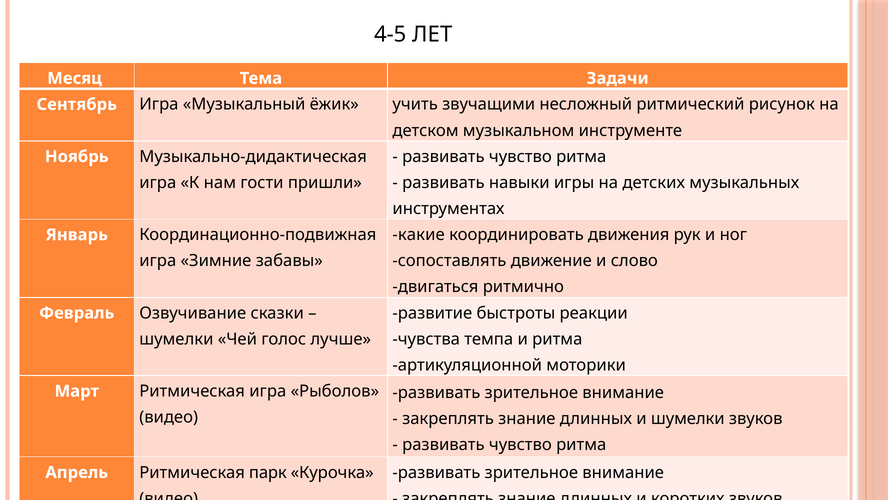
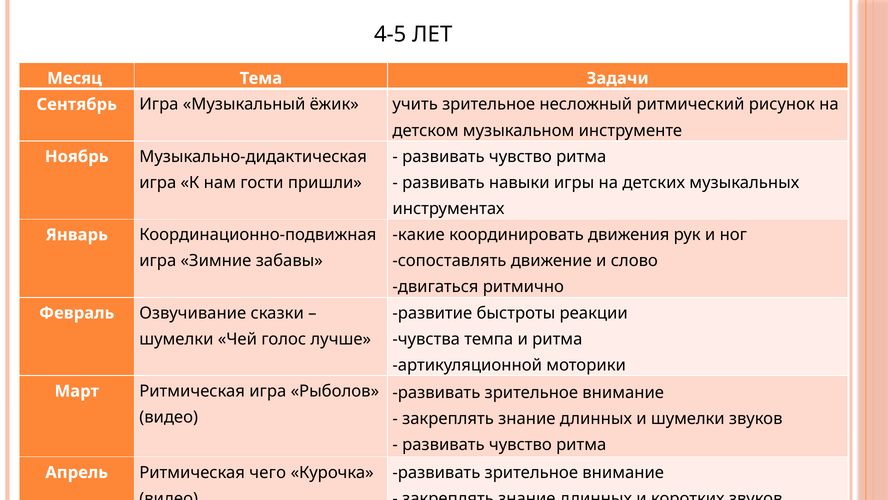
учить звучащими: звучащими -> зрительное (489, 104)
парк: парк -> чего (268, 472)
